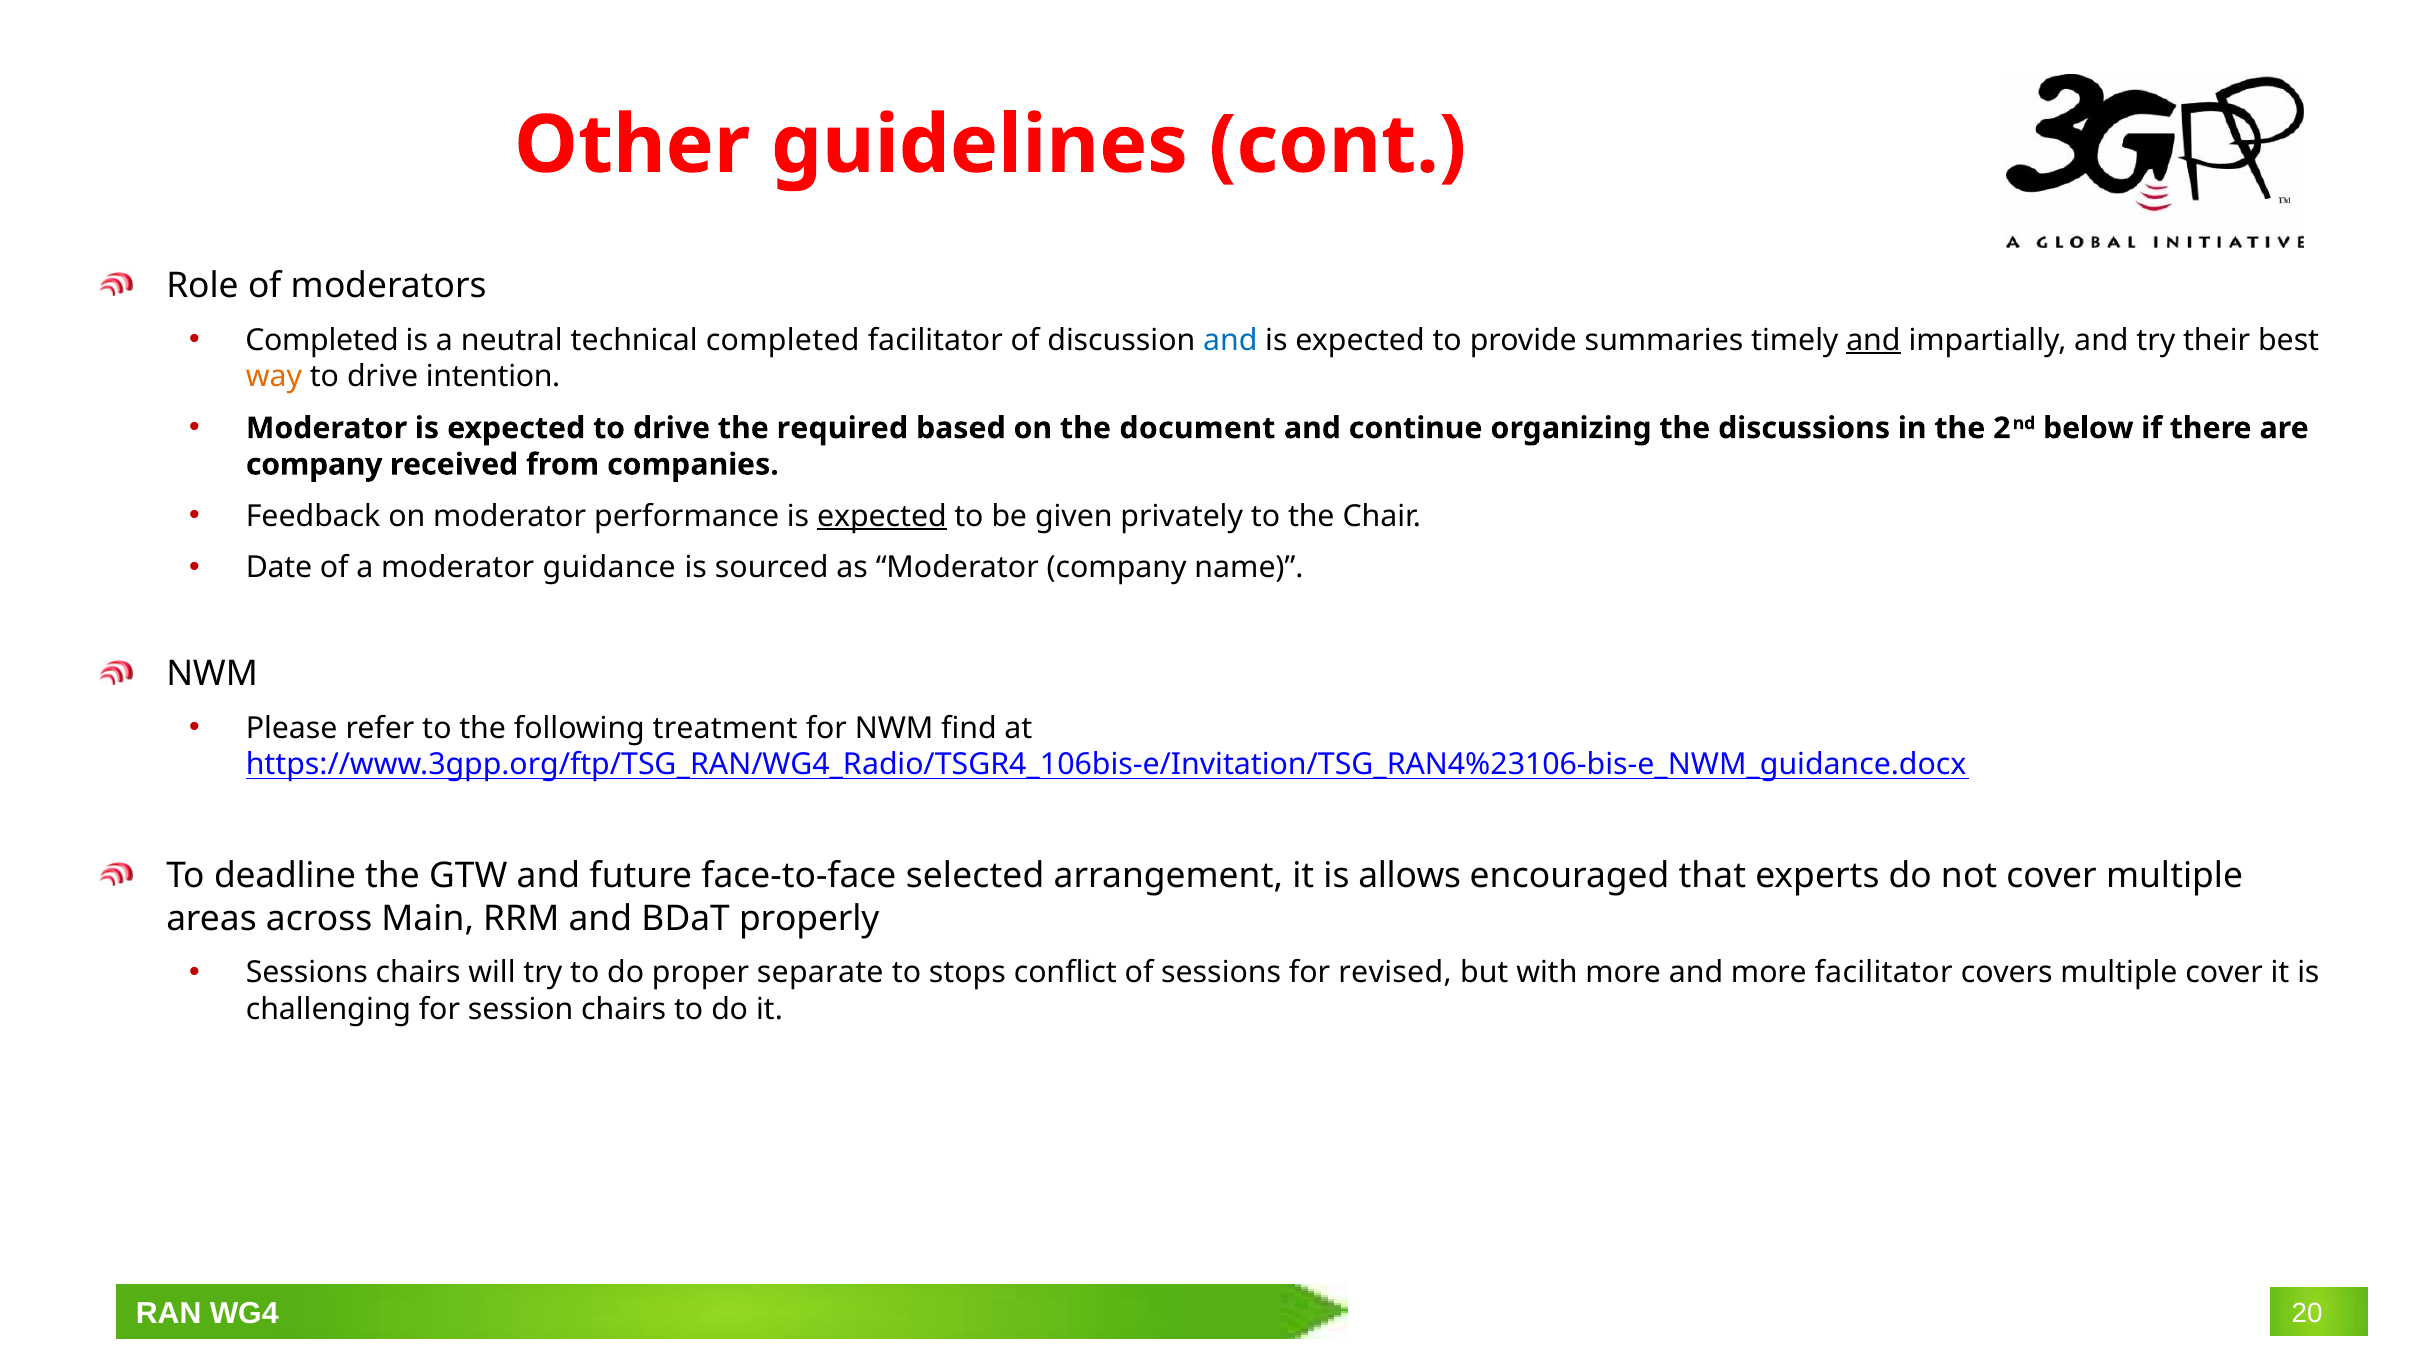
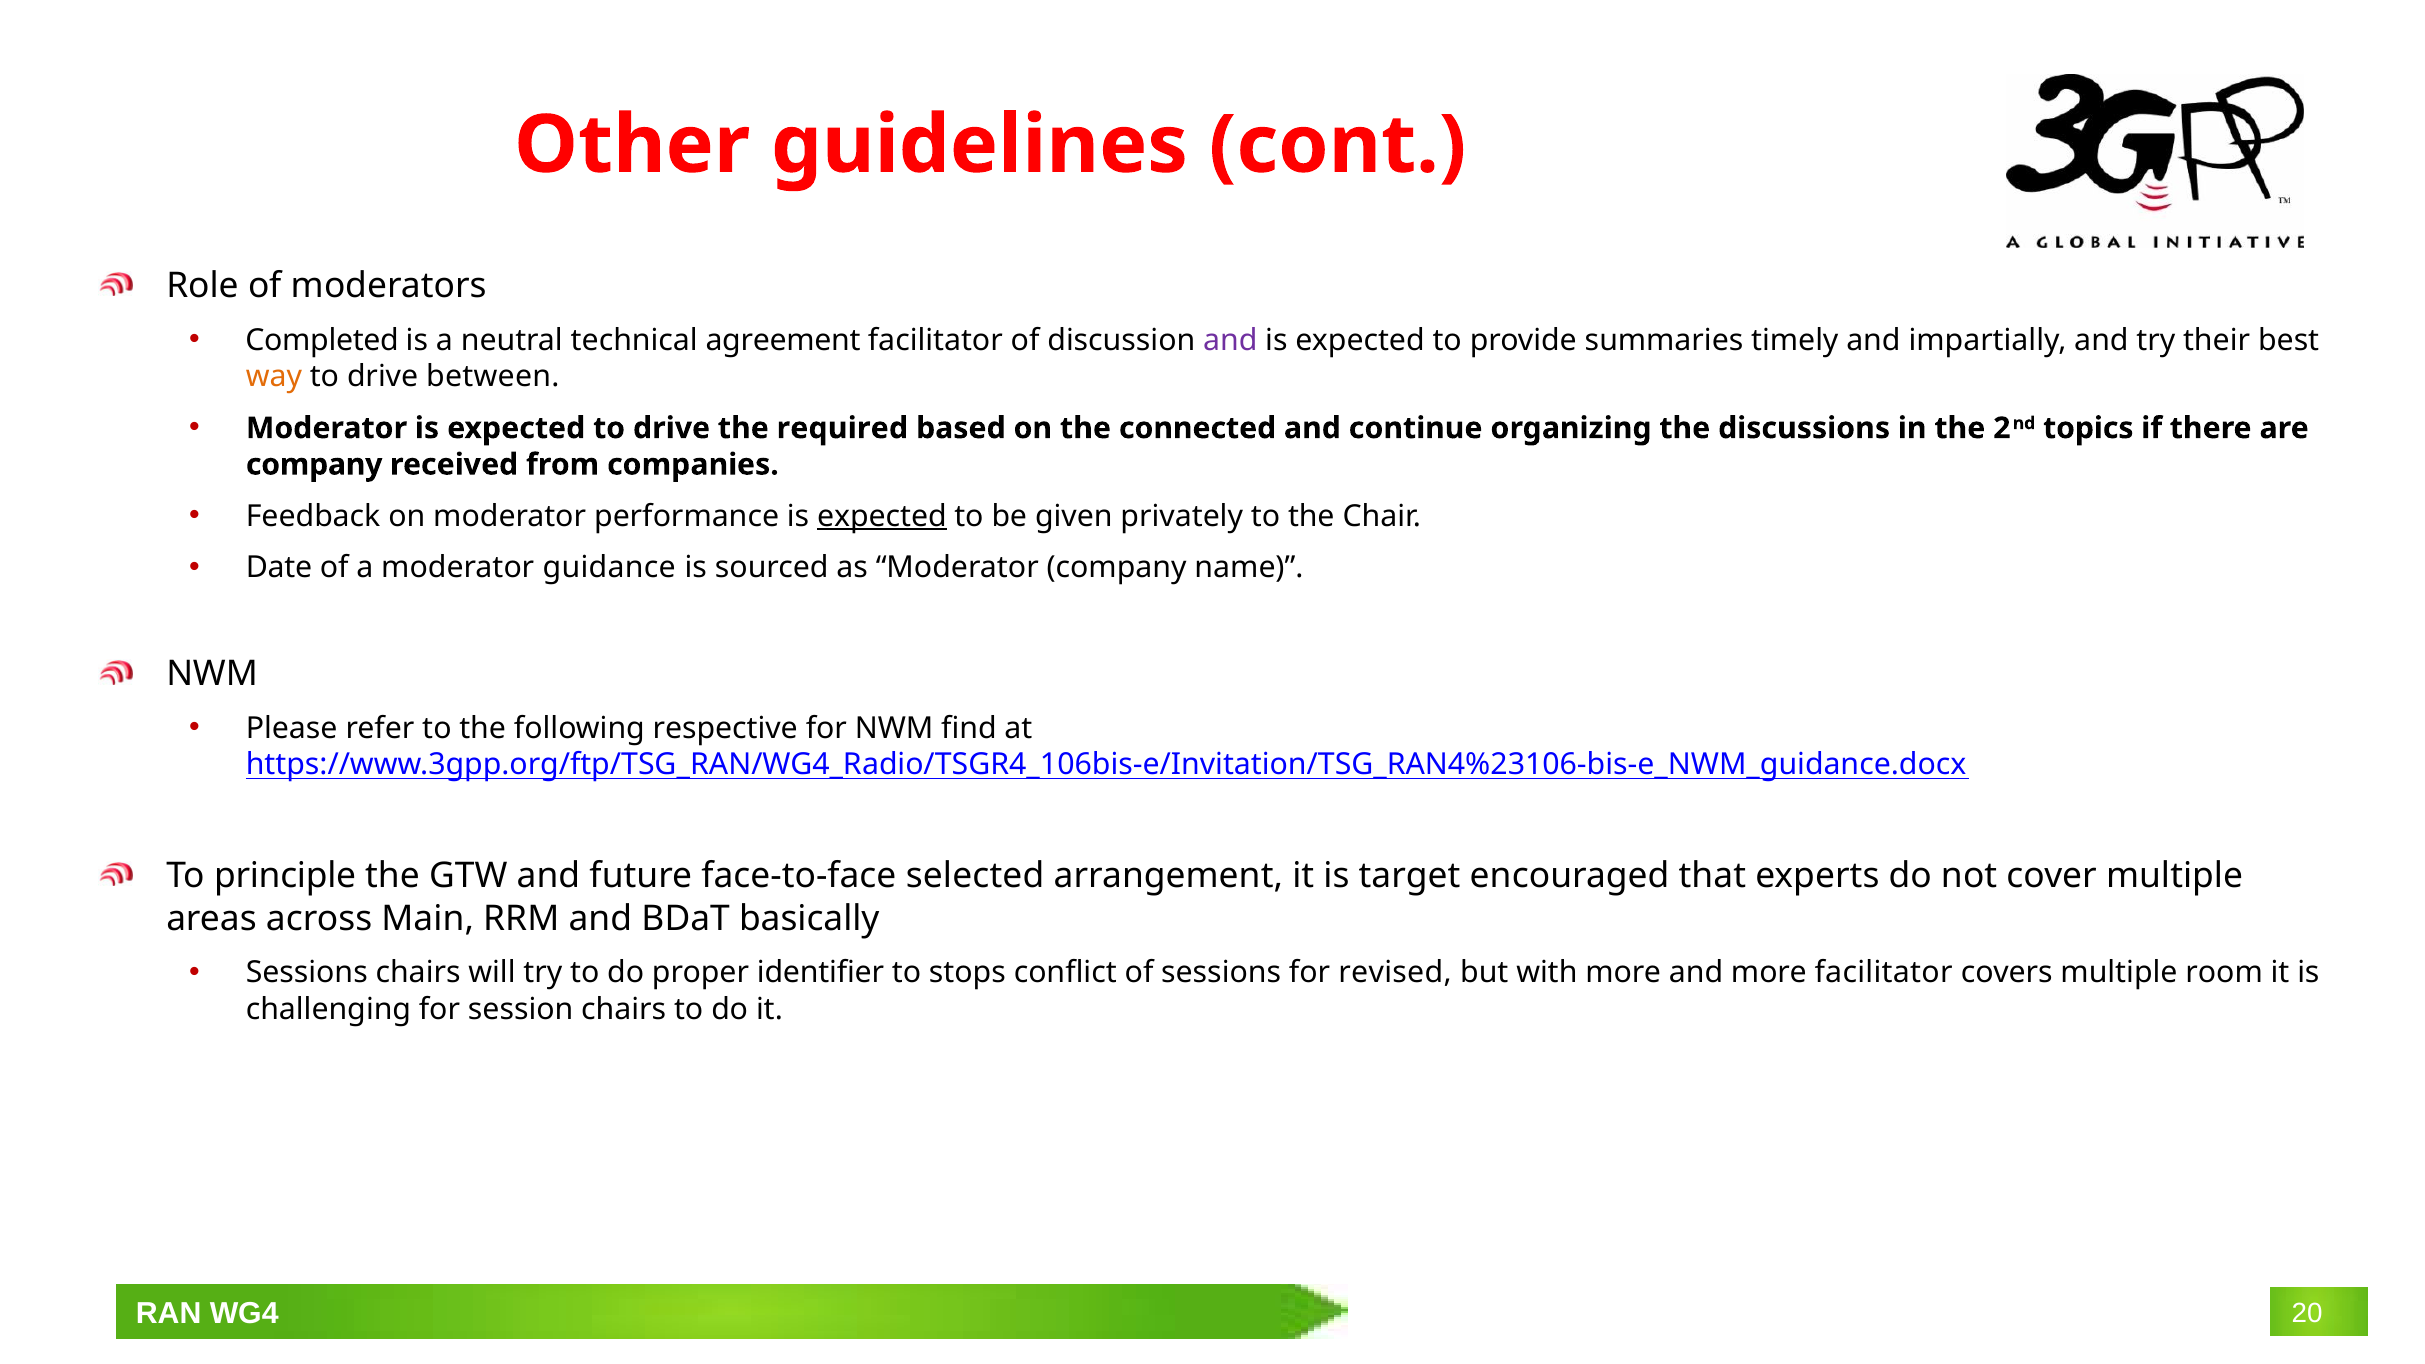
technical completed: completed -> agreement (783, 340)
and colour: blue -> purple (1230, 340)
and underline: present -> none (1873, 340)
intention: intention -> between (493, 377)
document: document -> connected (1198, 428)
below: below -> topics (2088, 428)
treatment: treatment -> respective (725, 728)
deadline: deadline -> principle (285, 876)
allows: allows -> target (1410, 876)
properly: properly -> basically (809, 919)
separate: separate -> identifier (820, 973)
multiple cover: cover -> room (2224, 973)
